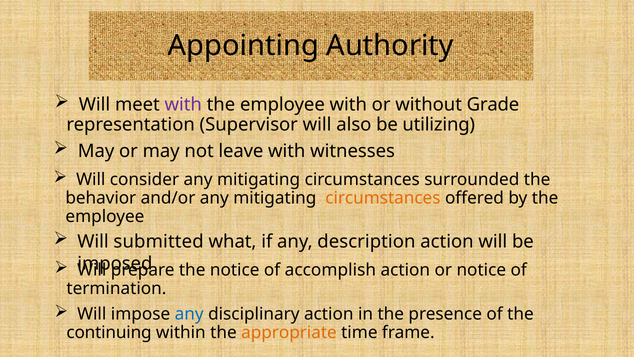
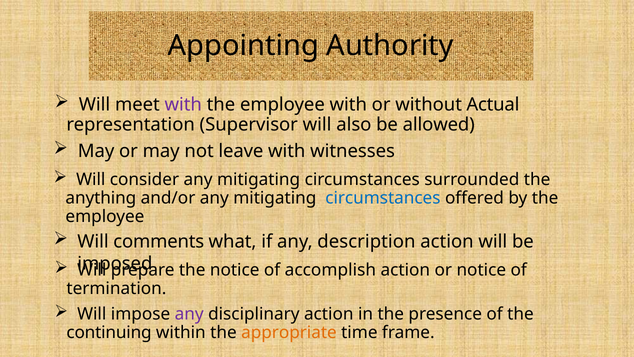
Grade: Grade -> Actual (493, 104)
utilizing: utilizing -> allowed (439, 124)
behavior: behavior -> anything (101, 198)
circumstances colour: orange -> blue (383, 198)
submitted: submitted -> comments (159, 241)
any colour: blue -> purple (189, 314)
